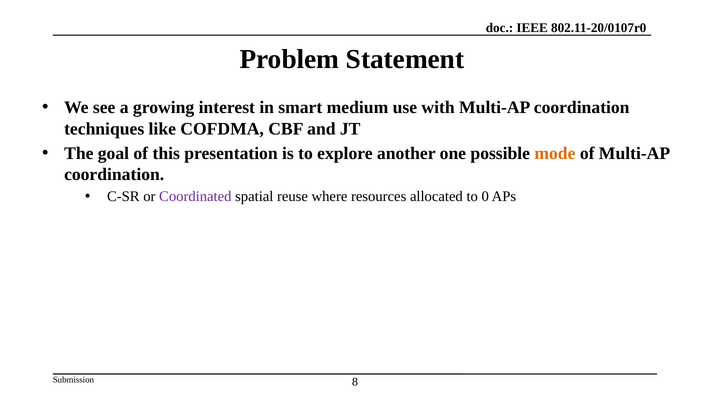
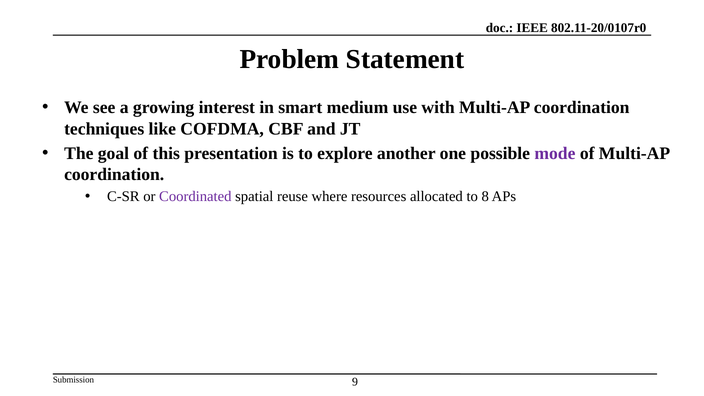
mode colour: orange -> purple (555, 153)
0: 0 -> 8 (485, 197)
8: 8 -> 9 (355, 382)
